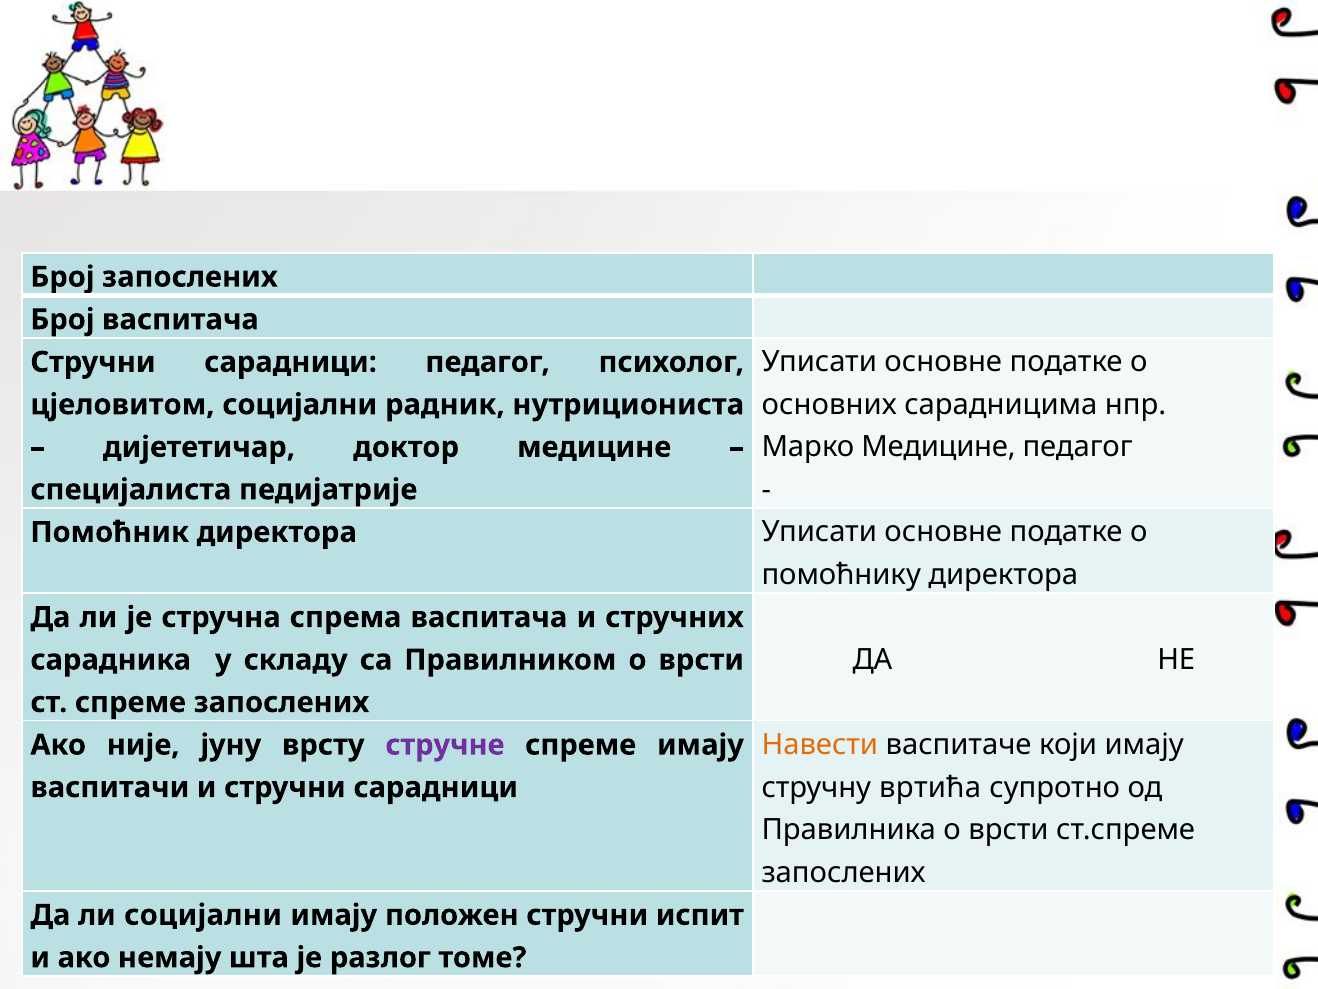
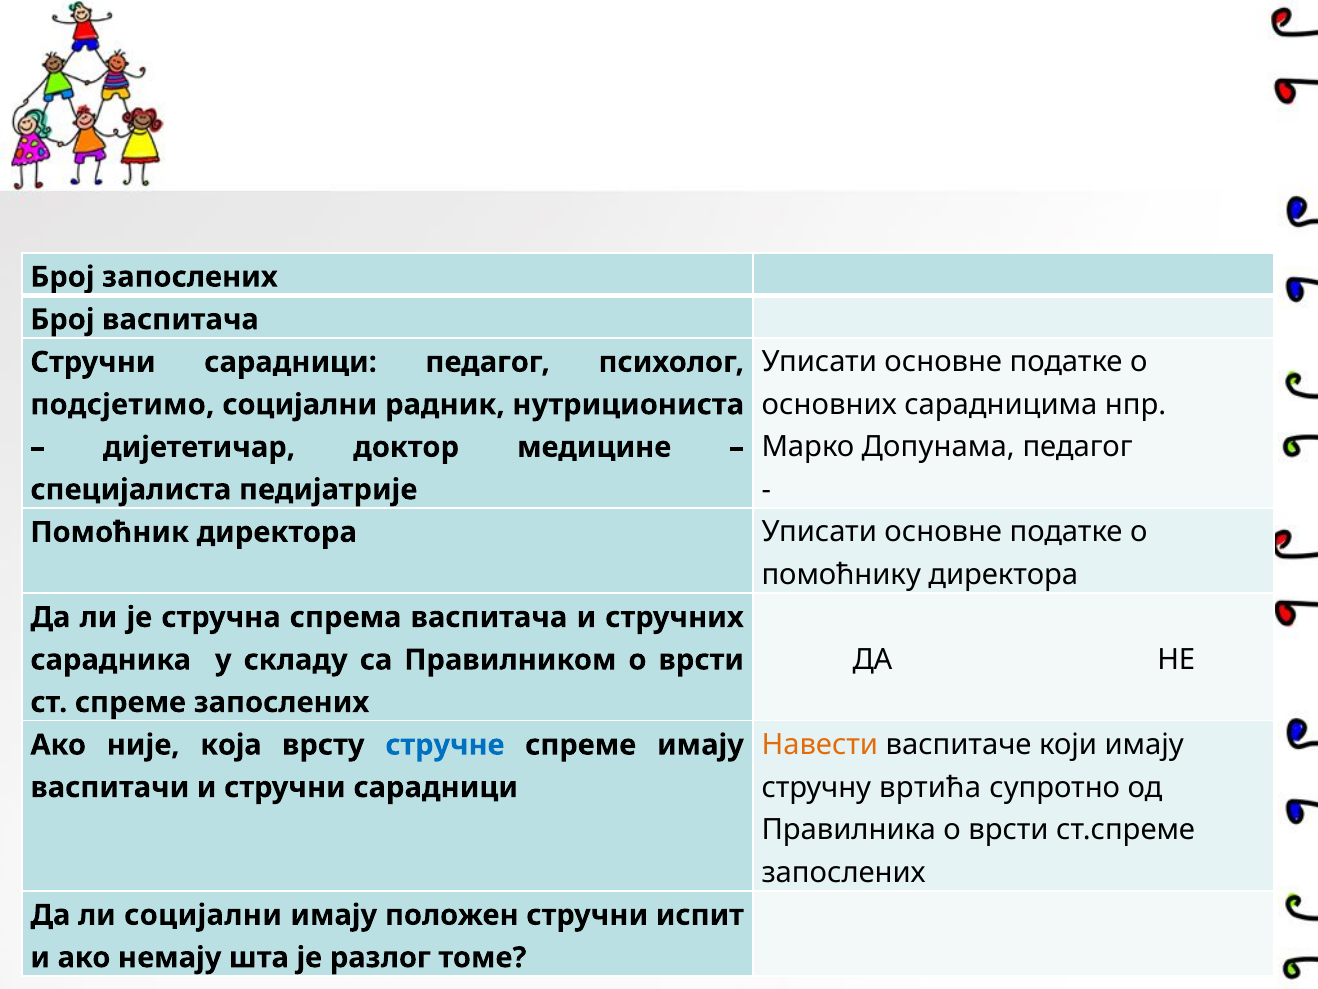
цјеловитом: цјеловитом -> подсјетимо (122, 404)
Марко Медицине: Медицине -> Допунама (938, 447)
јуну: јуну -> која (231, 745)
стручне colour: purple -> blue (445, 745)
